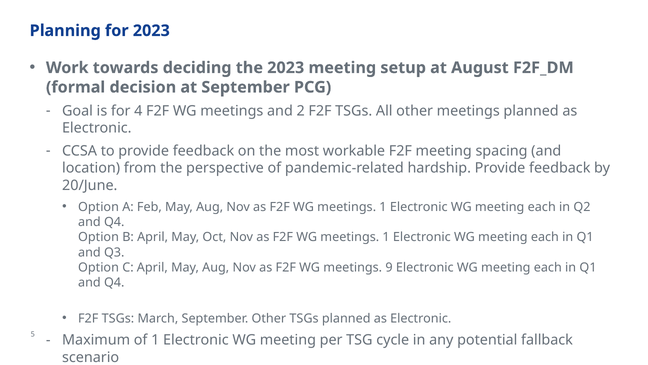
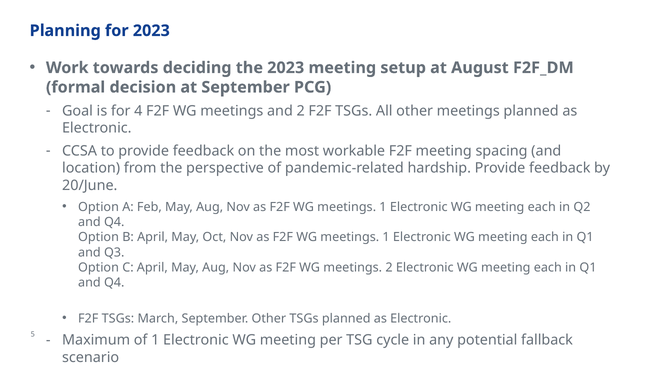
meetings 9: 9 -> 2 (389, 267)
